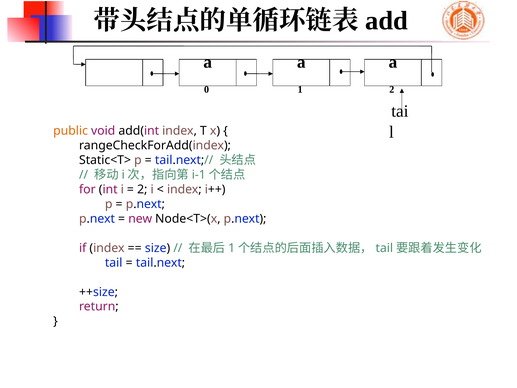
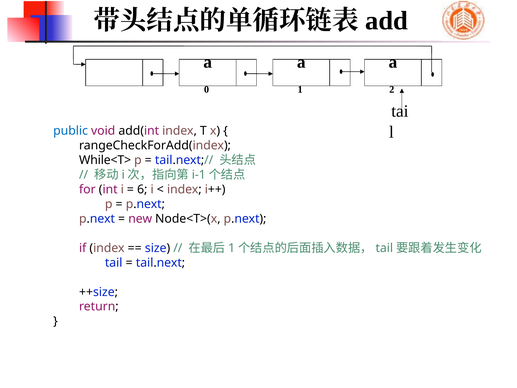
public colour: orange -> blue (71, 131)
Static<T>: Static<T> -> While<T> (105, 160)
2: 2 -> 6 (142, 189)
